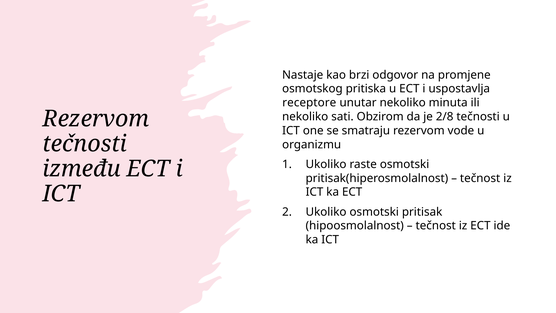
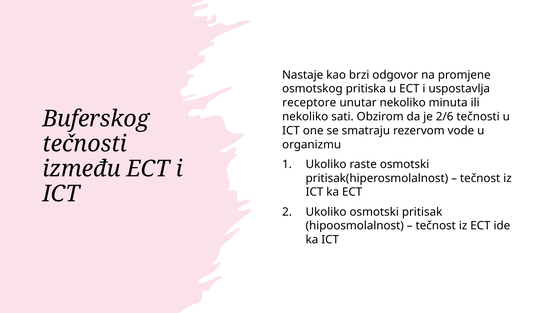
Rezervom: Rezervom -> Buferskog (96, 119)
2/8: 2/8 -> 2/6 (445, 117)
